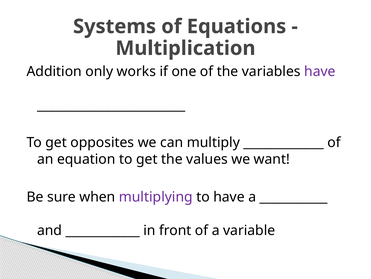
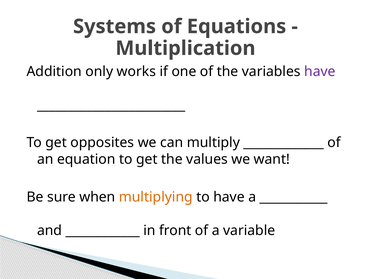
multiplying colour: purple -> orange (156, 196)
